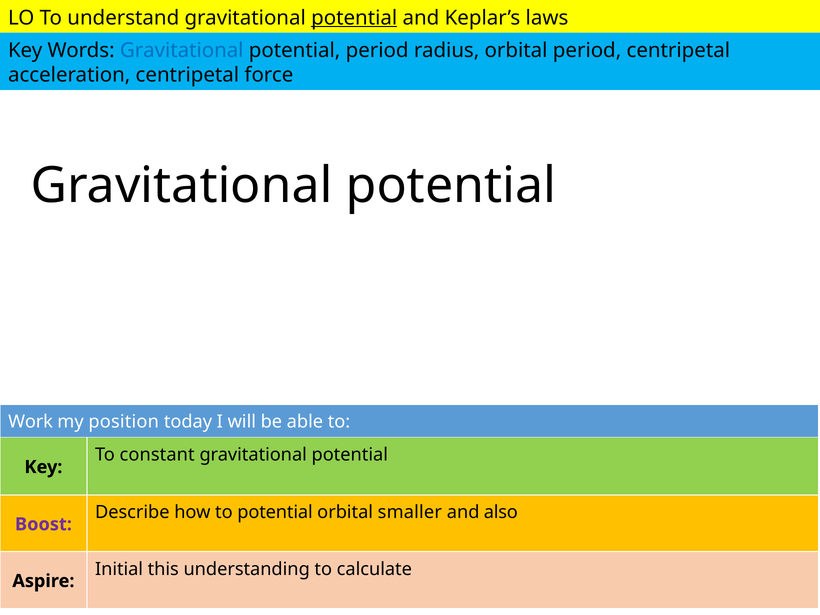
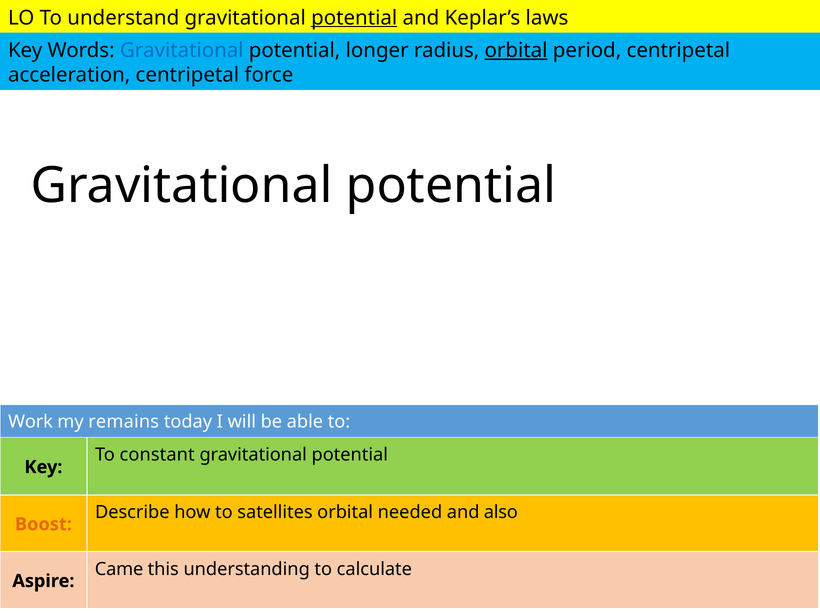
potential period: period -> longer (377, 50)
orbital underline: none -> present (516, 50)
position: position -> remains (124, 422)
to potential: potential -> satellites (275, 512)
smaller: smaller -> needed (410, 512)
Boost colour: purple -> orange (43, 524)
Initial: Initial -> Came (119, 569)
